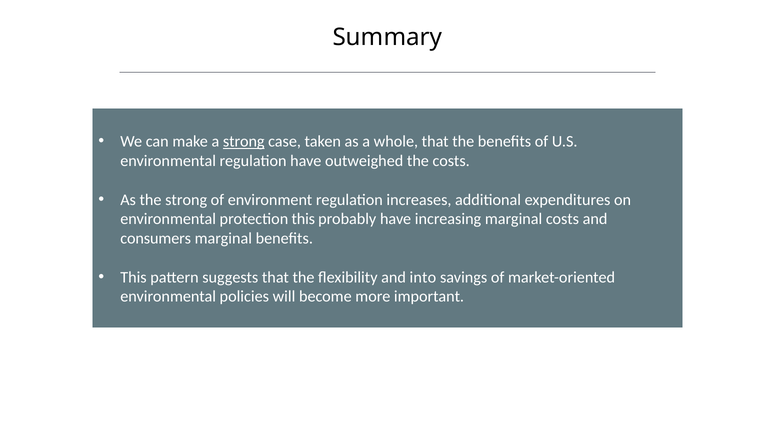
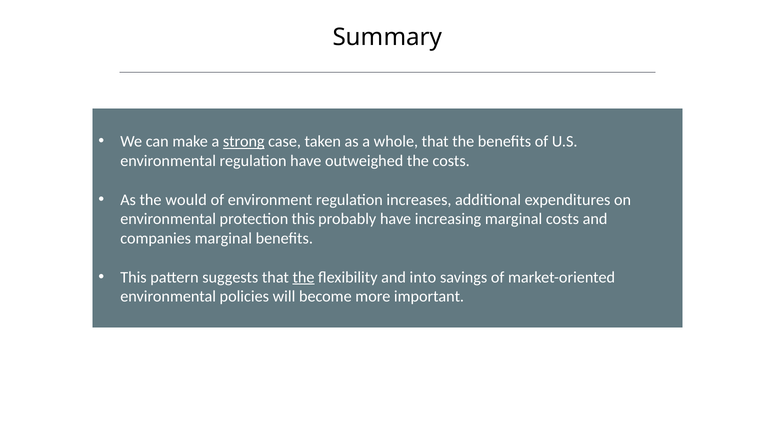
the strong: strong -> would (186, 200)
consumers: consumers -> companies (156, 238)
the underline: none -> present (303, 277)
